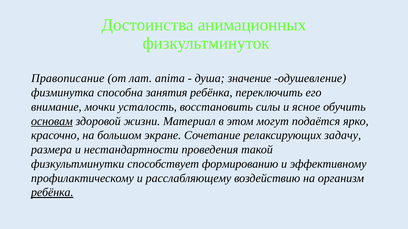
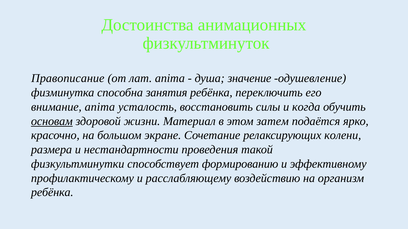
внимание мочки: мочки -> апіта (100, 107)
ясное: ясное -> когда (306, 107)
могут: могут -> затем (273, 121)
задачу: задачу -> колени (343, 136)
ребёнка underline: present -> none (52, 193)
